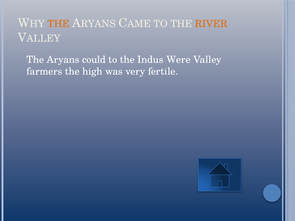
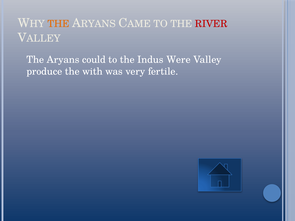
RIVER colour: orange -> red (211, 24)
farmers: farmers -> produce (44, 71)
high: high -> with (92, 71)
